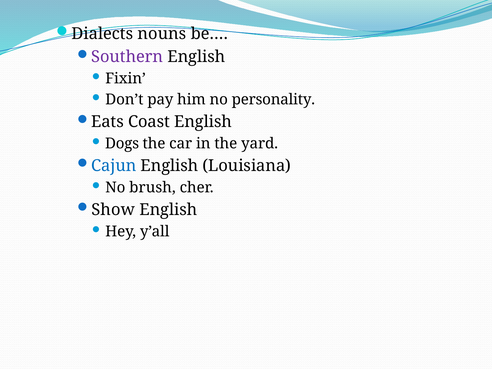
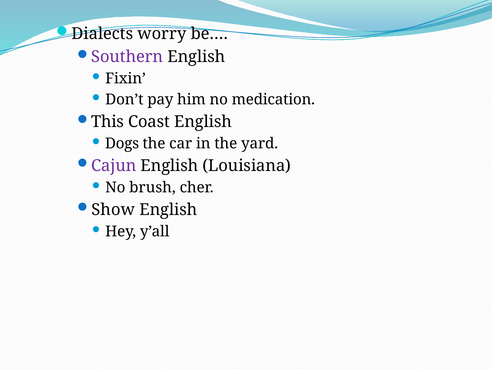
nouns: nouns -> worry (162, 34)
personality: personality -> medication (273, 100)
Eats: Eats -> This (108, 122)
Cajun colour: blue -> purple (114, 166)
